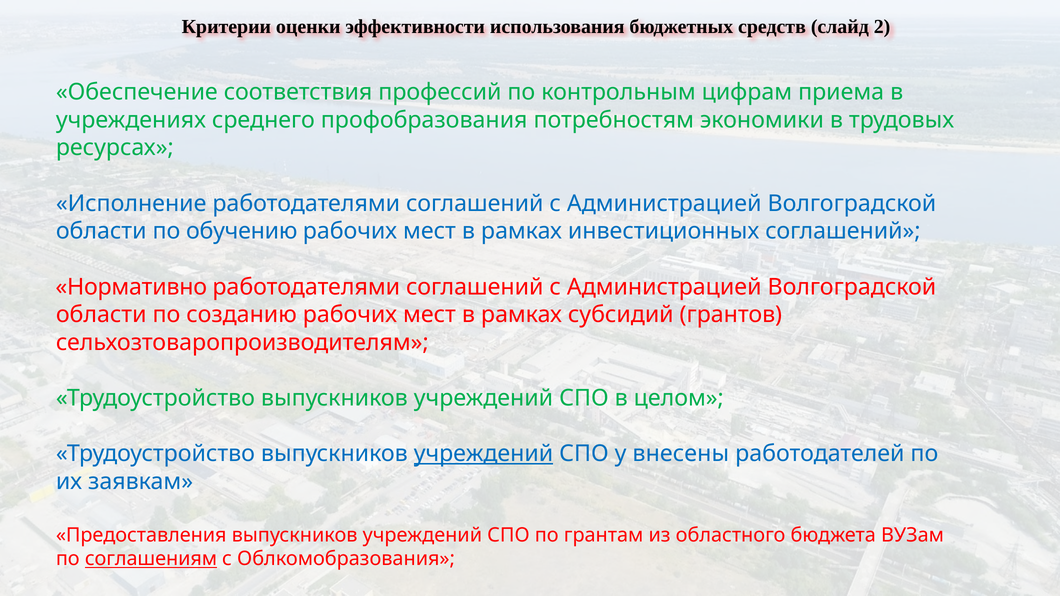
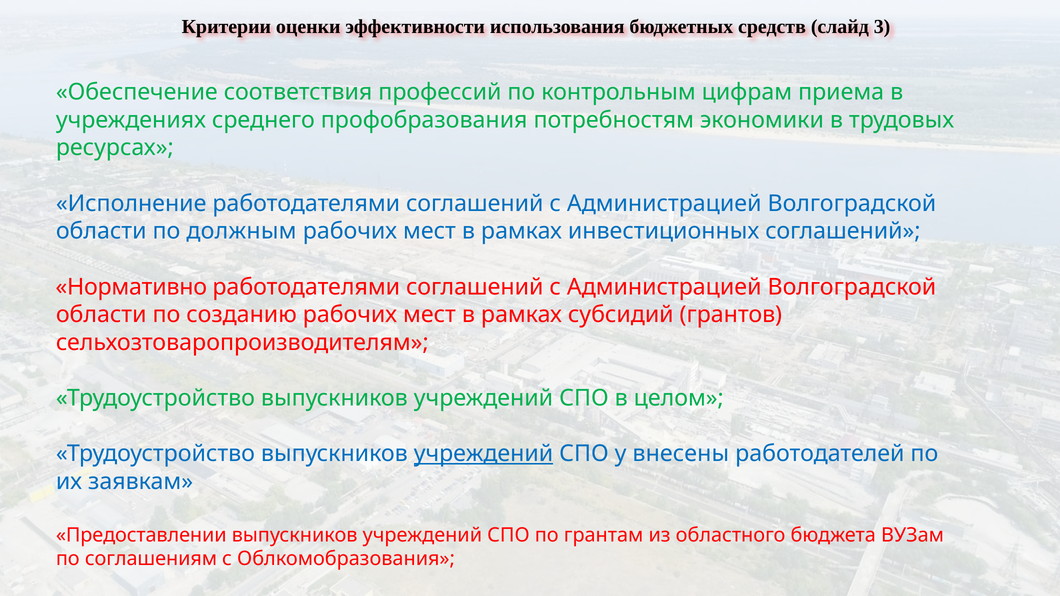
2: 2 -> 3 (882, 27)
обучению: обучению -> должным (241, 231)
Предоставления: Предоставления -> Предоставлении (141, 535)
соглашениям underline: present -> none (151, 559)
